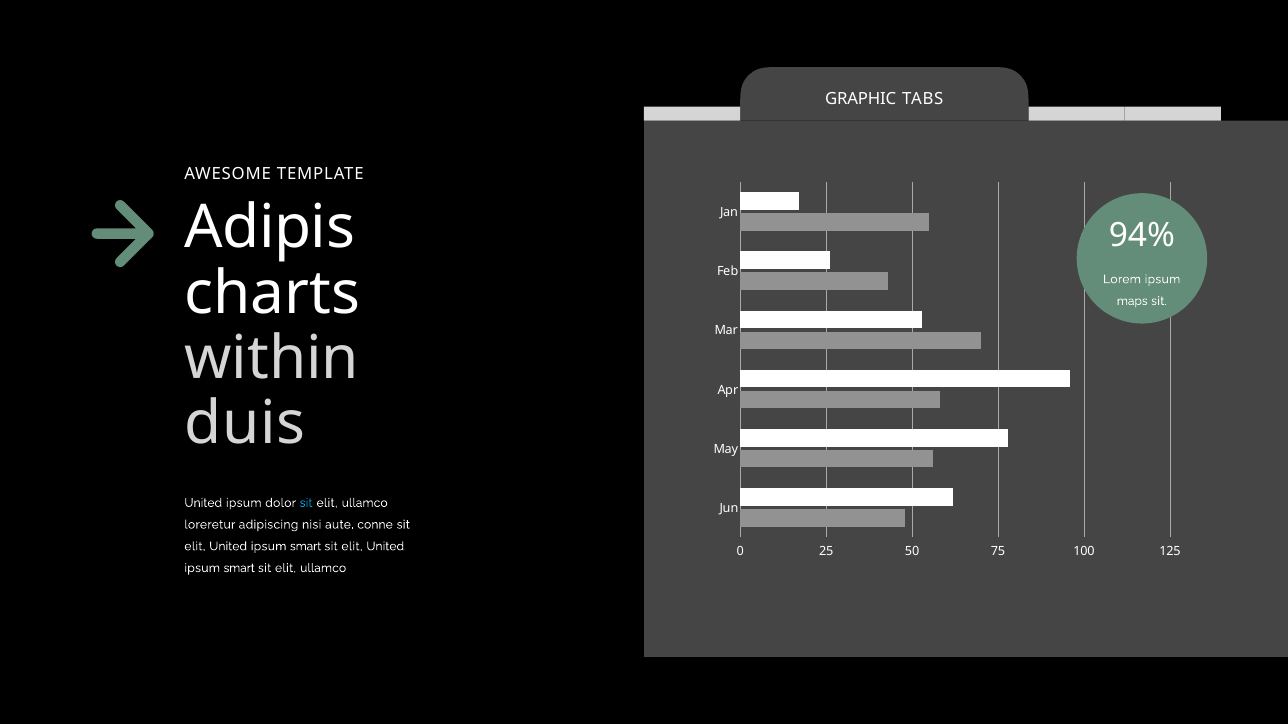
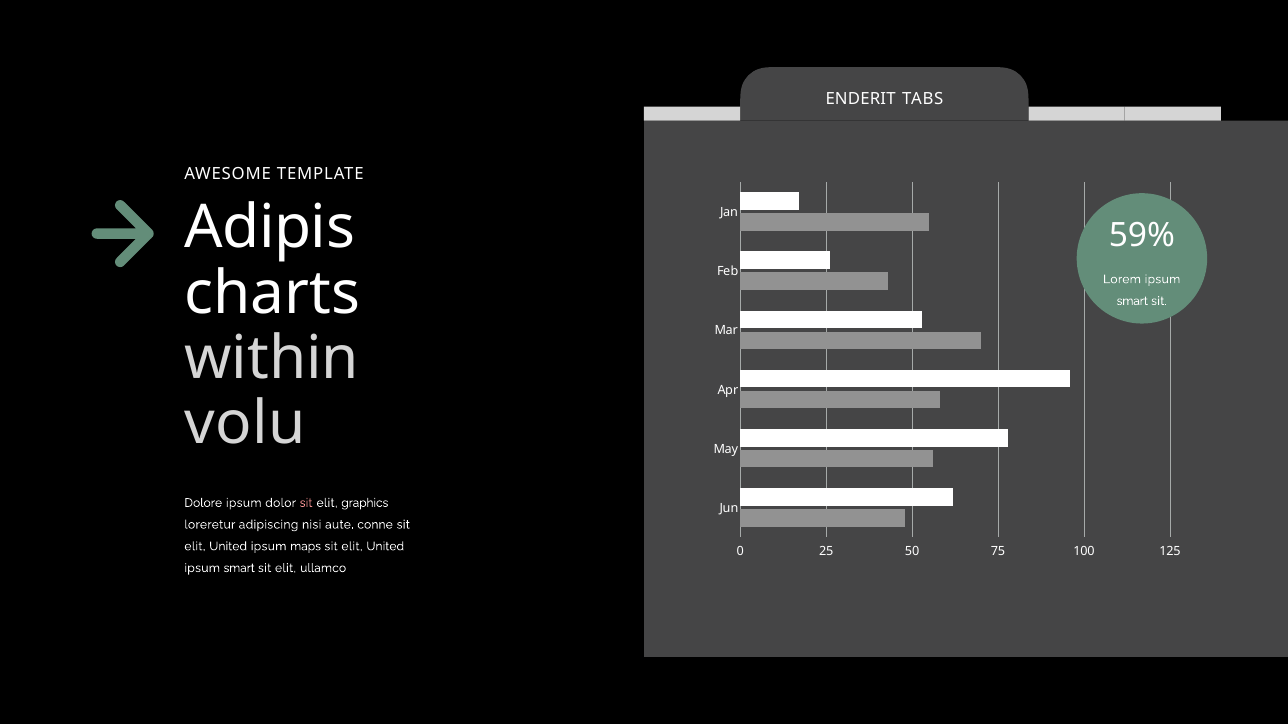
GRAPHIC: GRAPHIC -> ENDERIT (861, 99)
94%: 94% -> 59% (1142, 236)
maps: maps -> smart (1132, 301)
duis: duis -> volu (245, 424)
United: United -> Dolore (203, 503)
sit colour: light blue -> pink (306, 503)
ullamco: ullamco -> graphics (365, 503)
smart: smart -> maps (306, 547)
